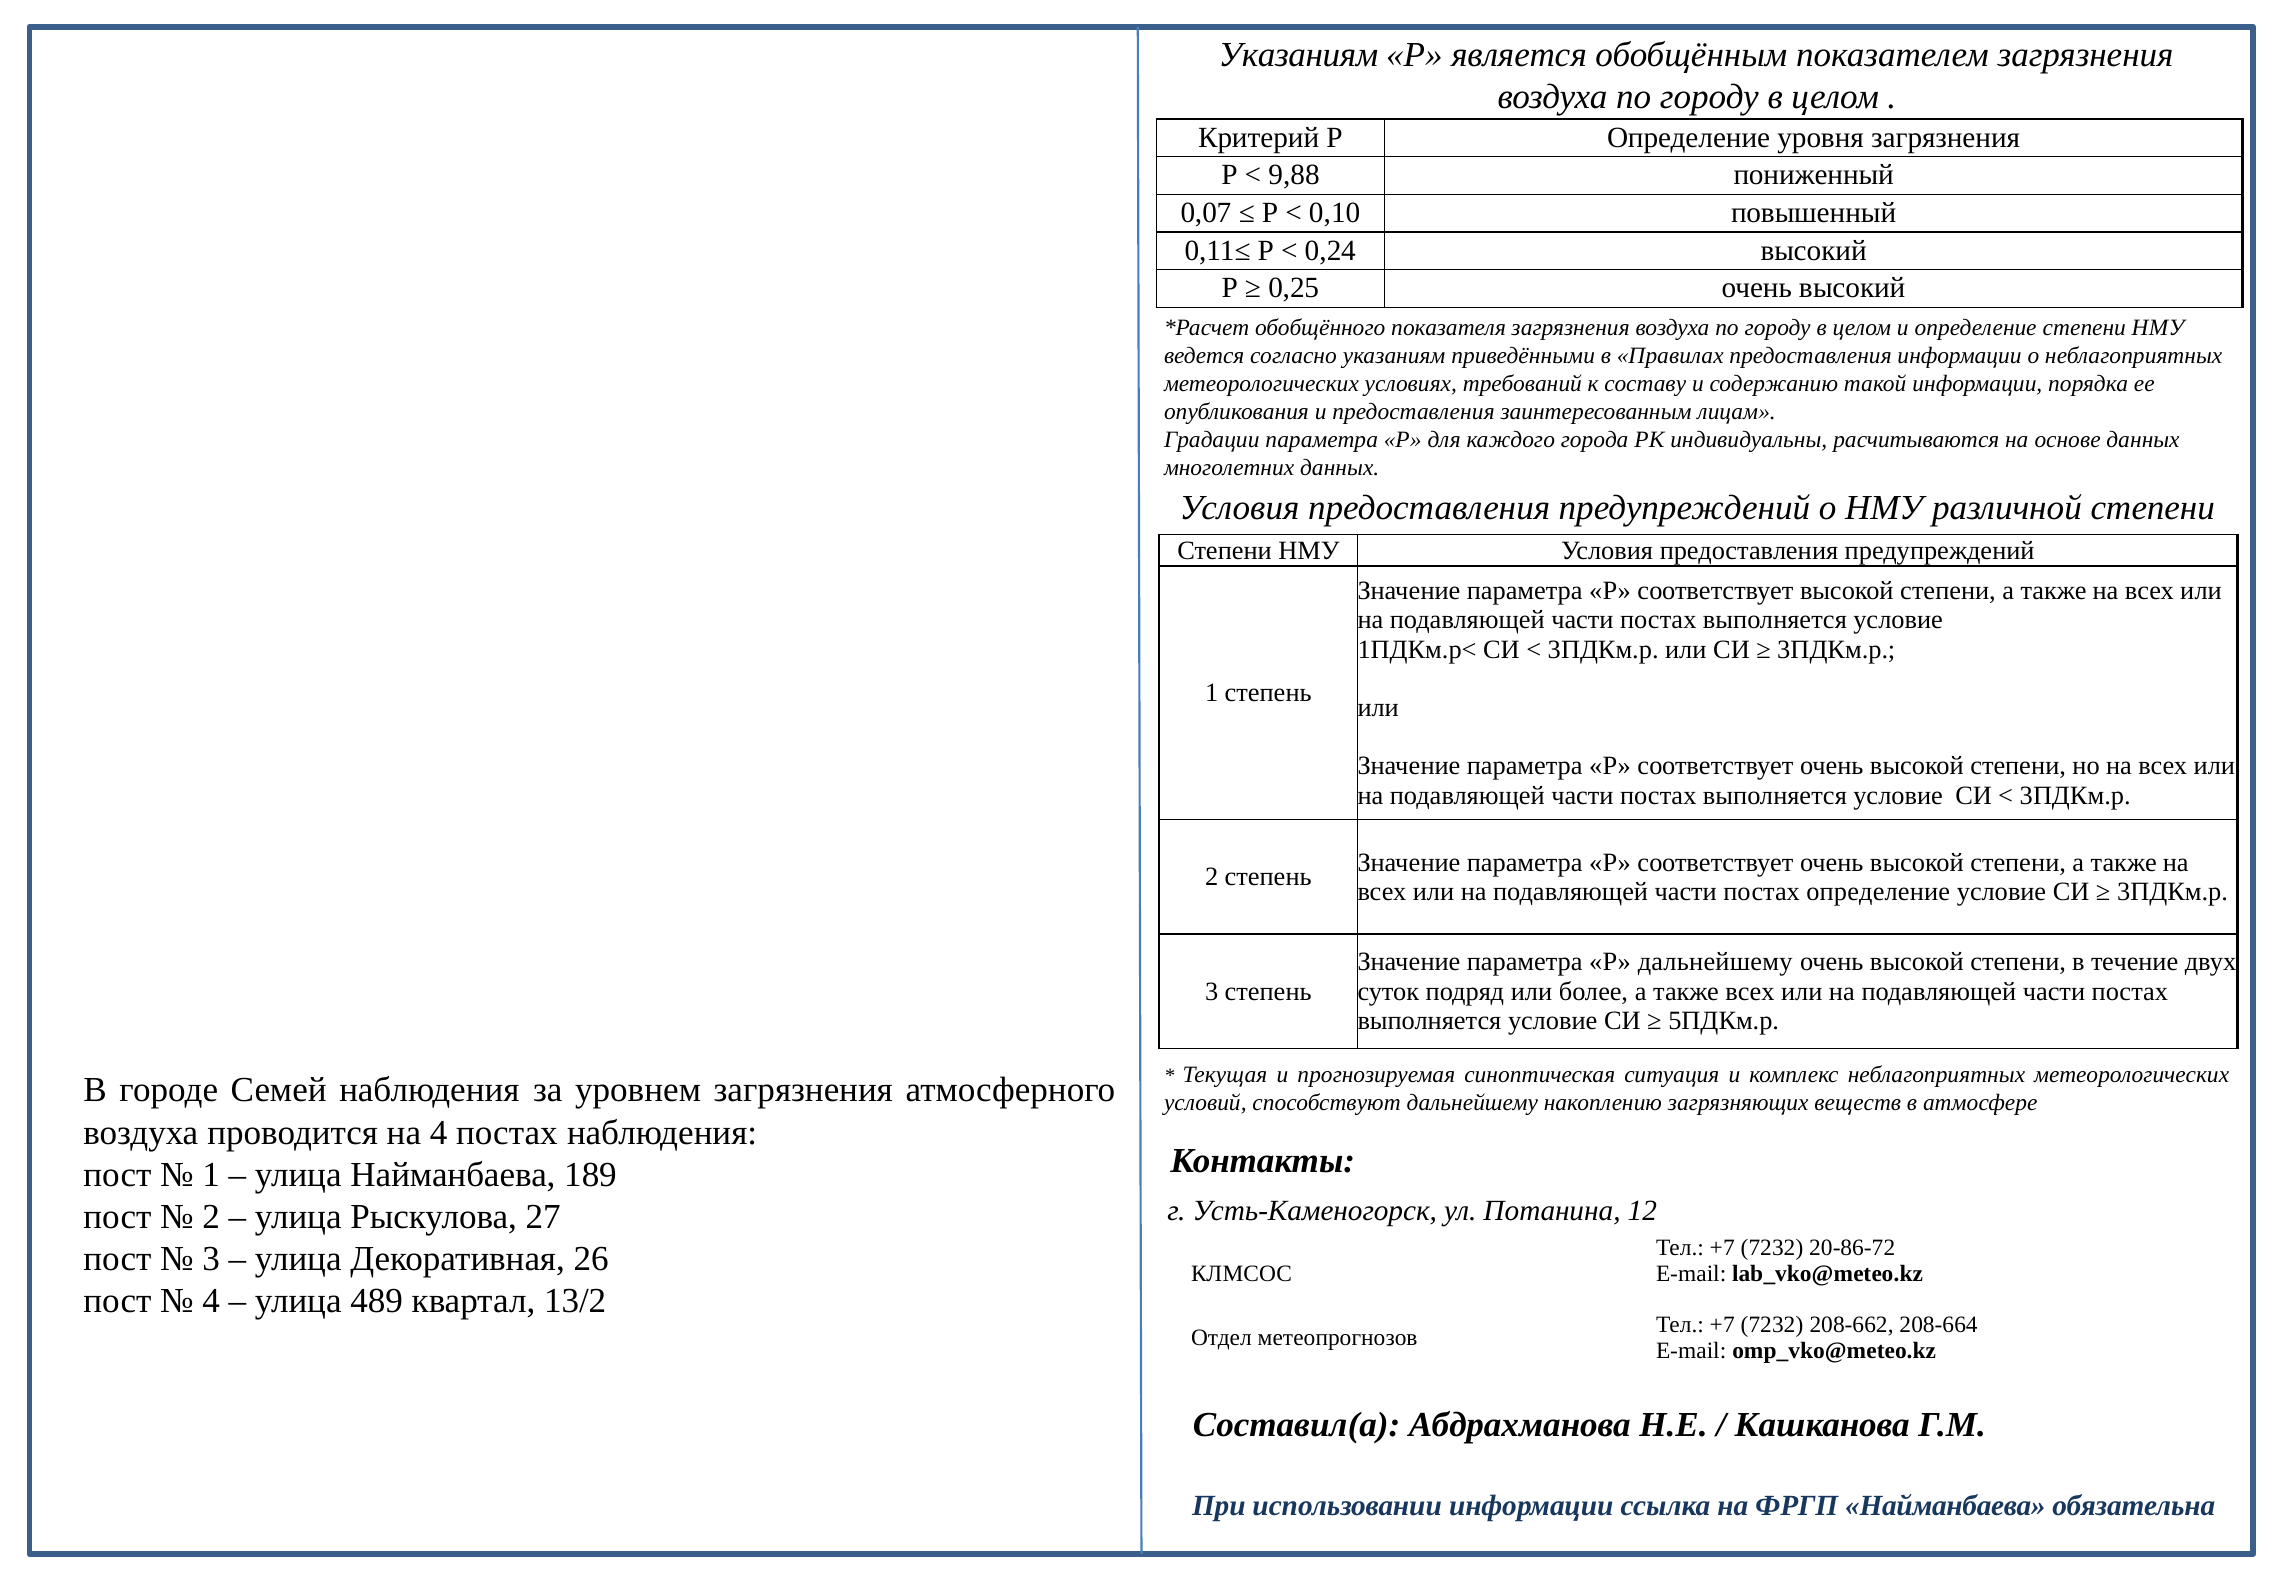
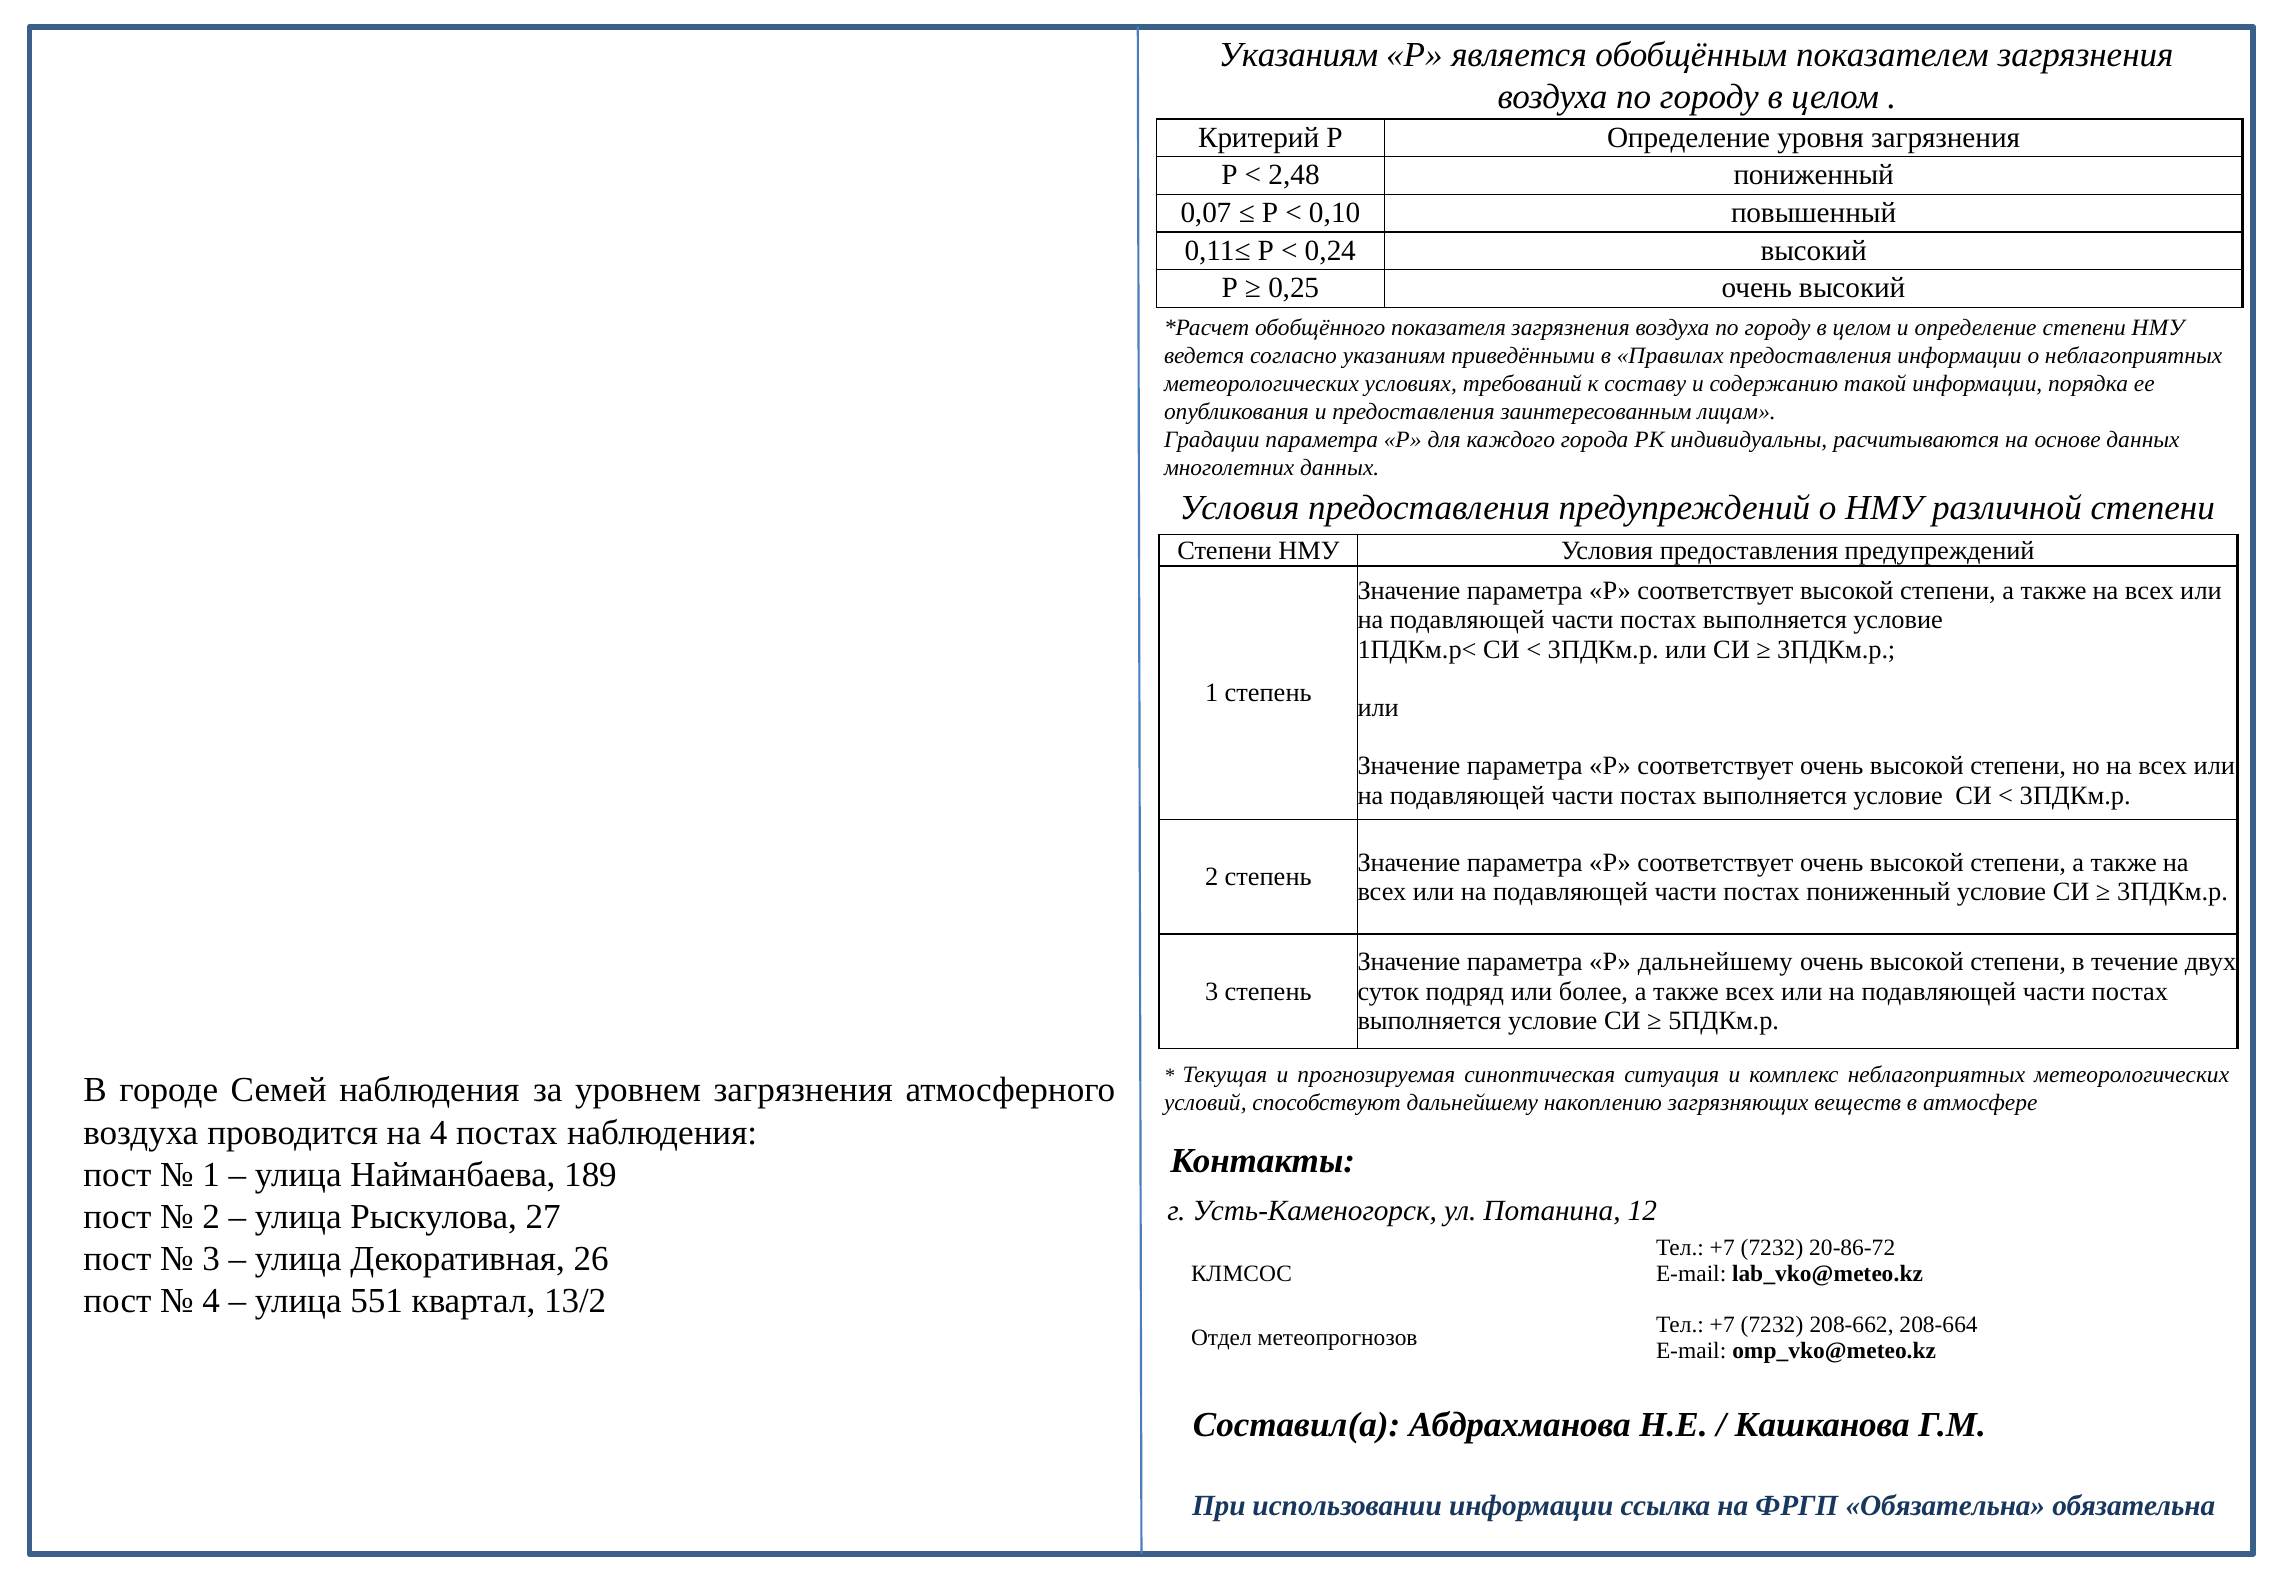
9,88: 9,88 -> 2,48 (1294, 175)
постах определение: определение -> пониженный (1878, 891)
489: 489 -> 551 (377, 1301)
ФРГП Найманбаева: Найманбаева -> Обязательна (1945, 1505)
